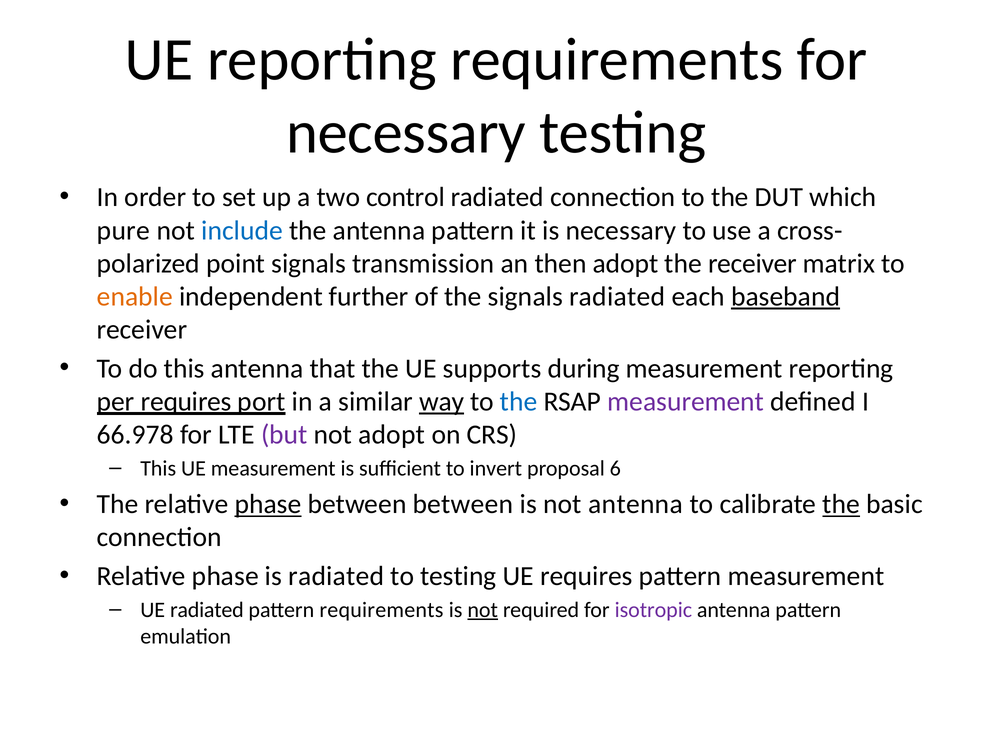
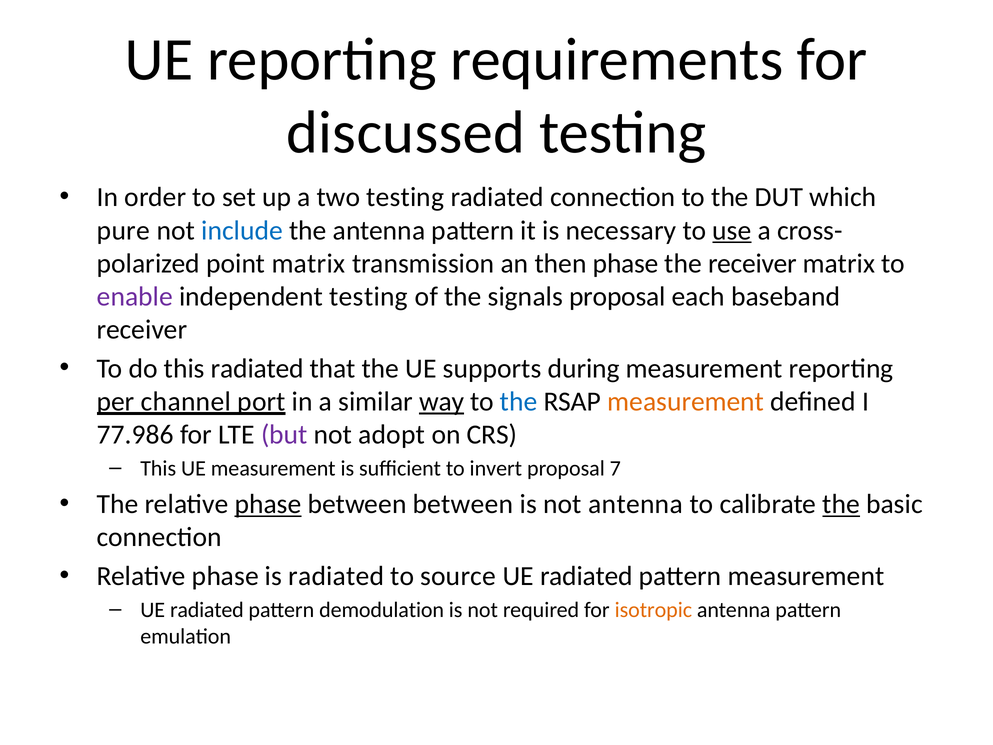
necessary: necessary -> discussed (406, 133)
two control: control -> testing (405, 197)
use underline: none -> present (732, 230)
point signals: signals -> matrix (308, 263)
then adopt: adopt -> phase (626, 263)
enable colour: orange -> purple (135, 297)
independent further: further -> testing (369, 297)
signals radiated: radiated -> proposal (617, 297)
baseband underline: present -> none (786, 297)
this antenna: antenna -> radiated (257, 368)
per requires: requires -> channel (186, 401)
measurement colour: purple -> orange (686, 401)
66.978: 66.978 -> 77.986 (135, 435)
6: 6 -> 7 (615, 468)
to testing: testing -> source (458, 576)
requires: requires -> radiated (586, 576)
pattern requirements: requirements -> demodulation (382, 610)
not underline: present -> none (483, 610)
isotropic colour: purple -> orange (653, 610)
